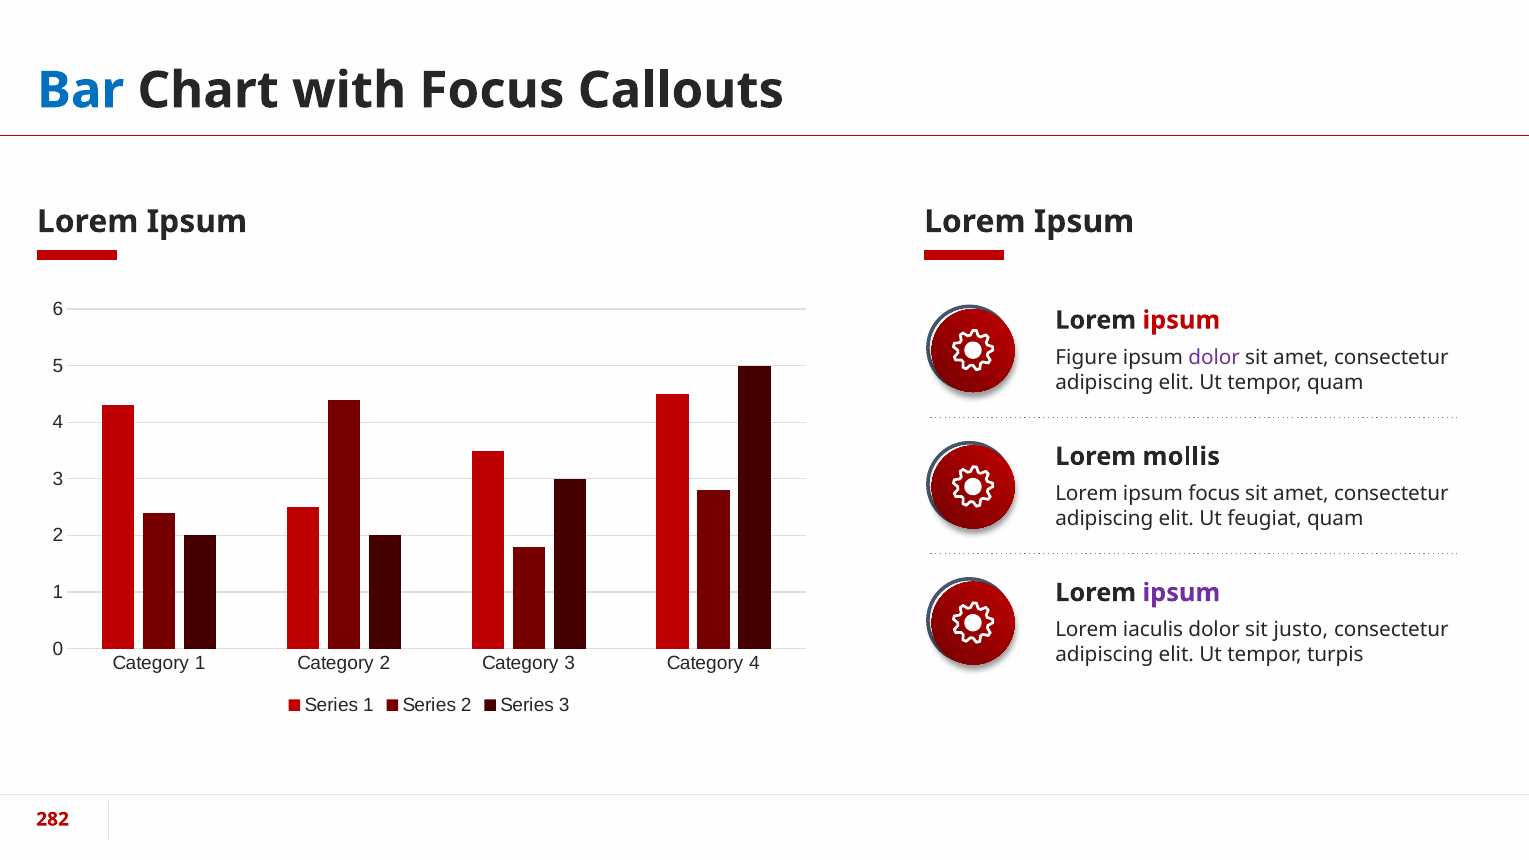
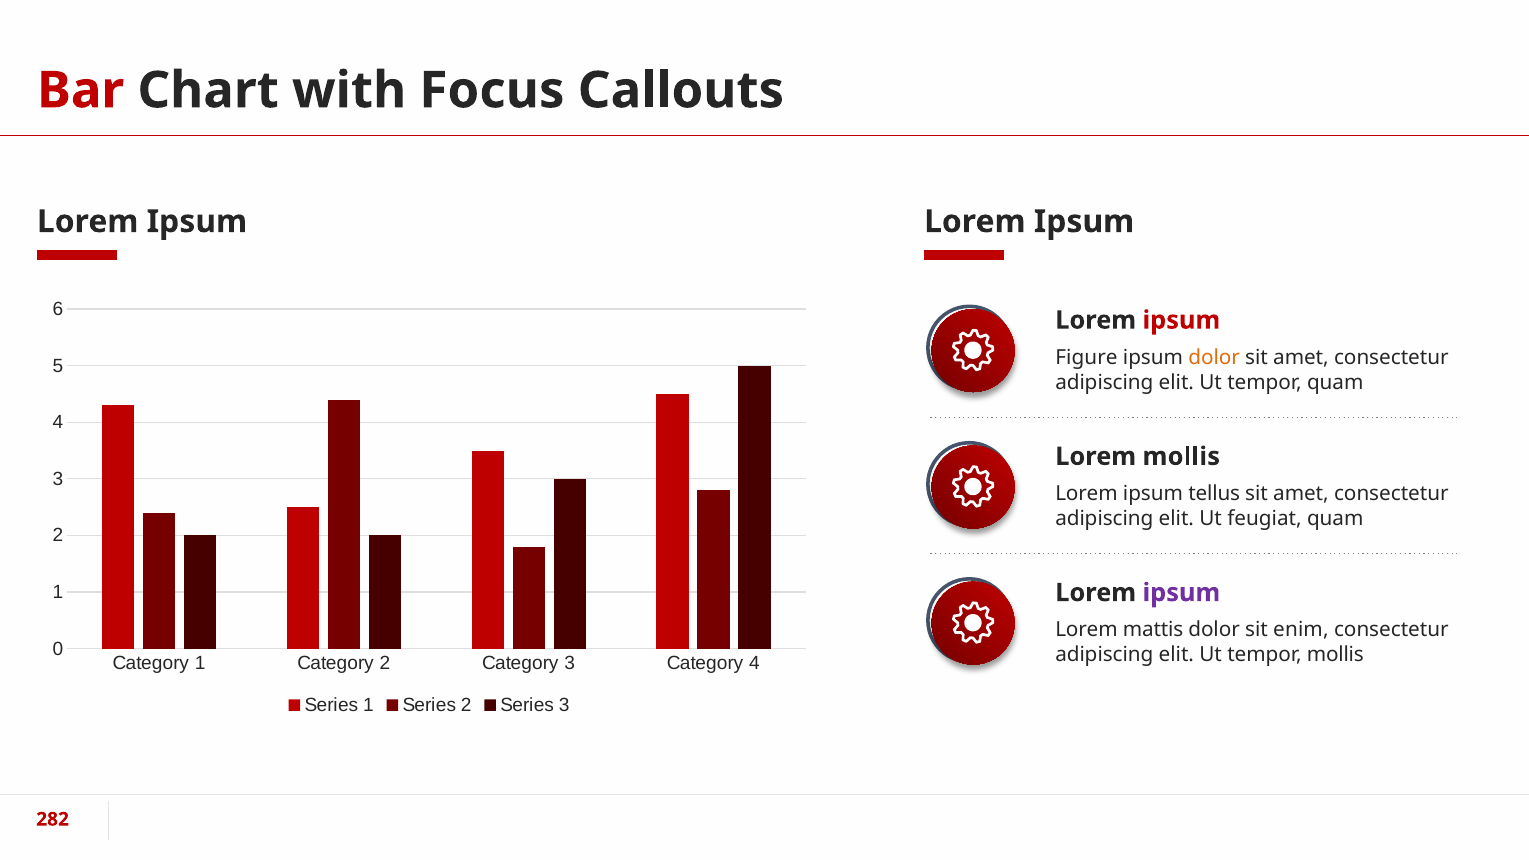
Bar colour: blue -> red (81, 90)
dolor colour: purple -> orange (1214, 357)
ipsum focus: focus -> tellus (1214, 494)
iaculis: iaculis -> mattis (1153, 630)
justo: justo -> enim (1301, 630)
tempor turpis: turpis -> mollis (1335, 655)
